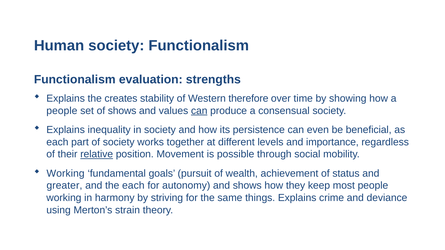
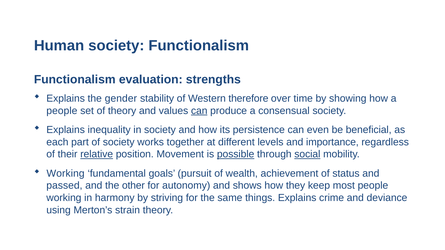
creates: creates -> gender (121, 99)
of shows: shows -> theory (122, 111)
possible underline: none -> present (236, 154)
social underline: none -> present (307, 154)
greater: greater -> passed (64, 186)
the each: each -> other (133, 186)
